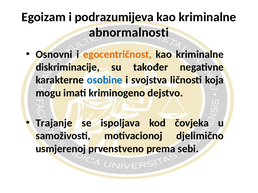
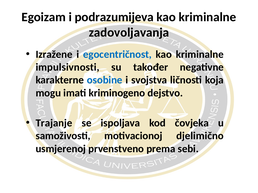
abnormalnosti: abnormalnosti -> zadovoljavanja (129, 33)
Osnovni: Osnovni -> Izražene (54, 54)
egocentričnost colour: orange -> blue (117, 54)
diskriminacije: diskriminacije -> impulsivnosti (68, 67)
